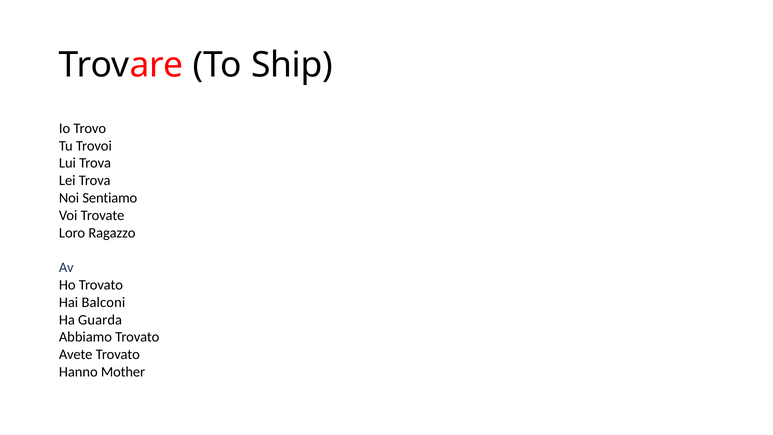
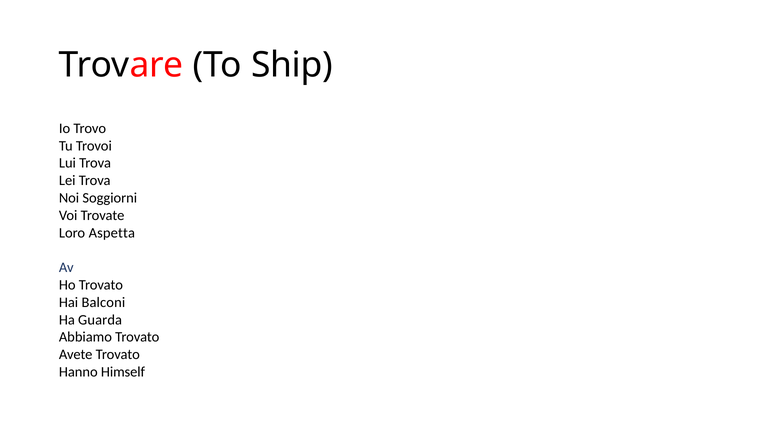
Sentiamo: Sentiamo -> Soggiorni (110, 198)
Ragazzo: Ragazzo -> Aspetta (112, 233)
Mother: Mother -> Himself (123, 372)
